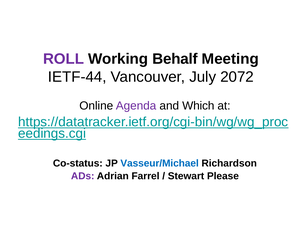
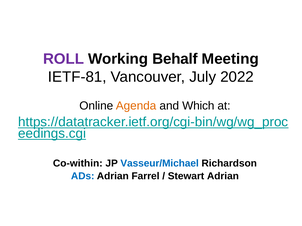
IETF-44: IETF-44 -> IETF-81 (77, 77)
2072: 2072 -> 2022 (237, 77)
Agenda colour: purple -> orange (136, 106)
Co-status: Co-status -> Co-within (78, 164)
ADs colour: purple -> blue (83, 176)
Stewart Please: Please -> Adrian (223, 176)
